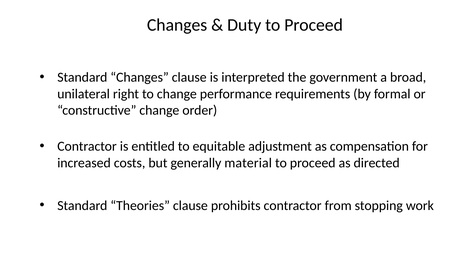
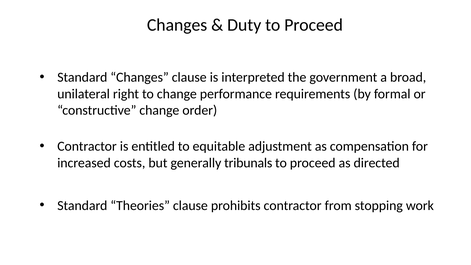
material: material -> tribunals (248, 163)
